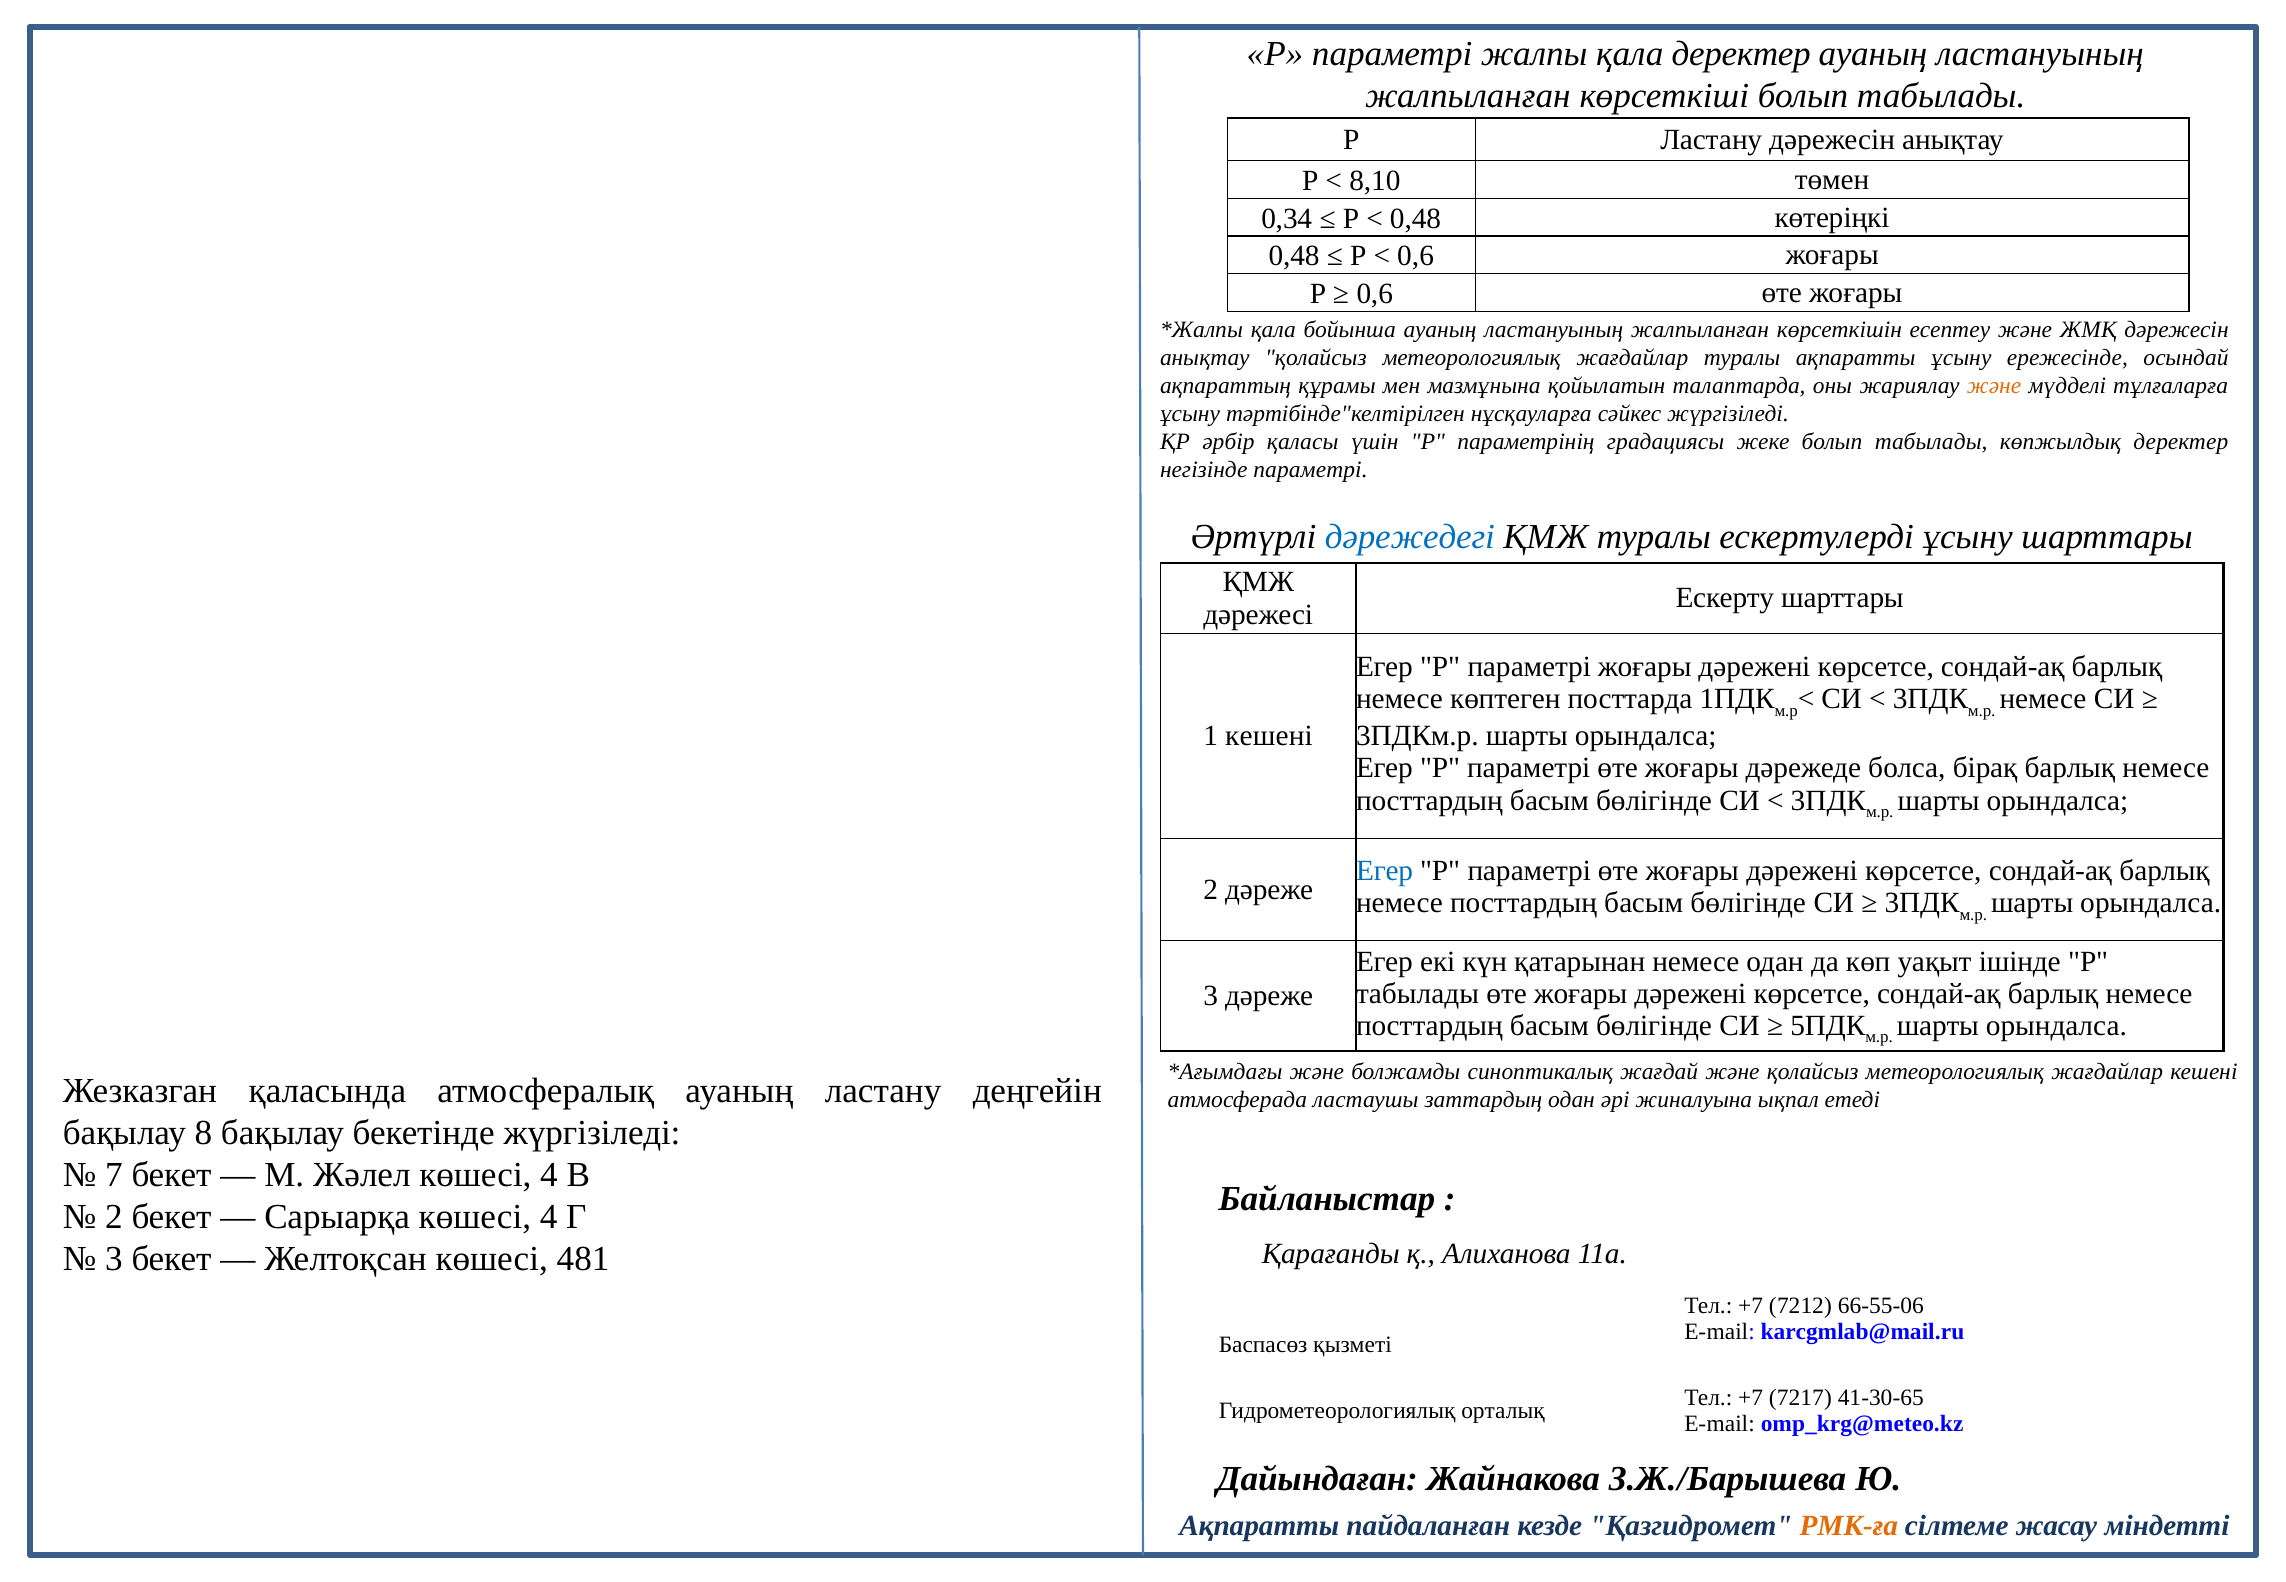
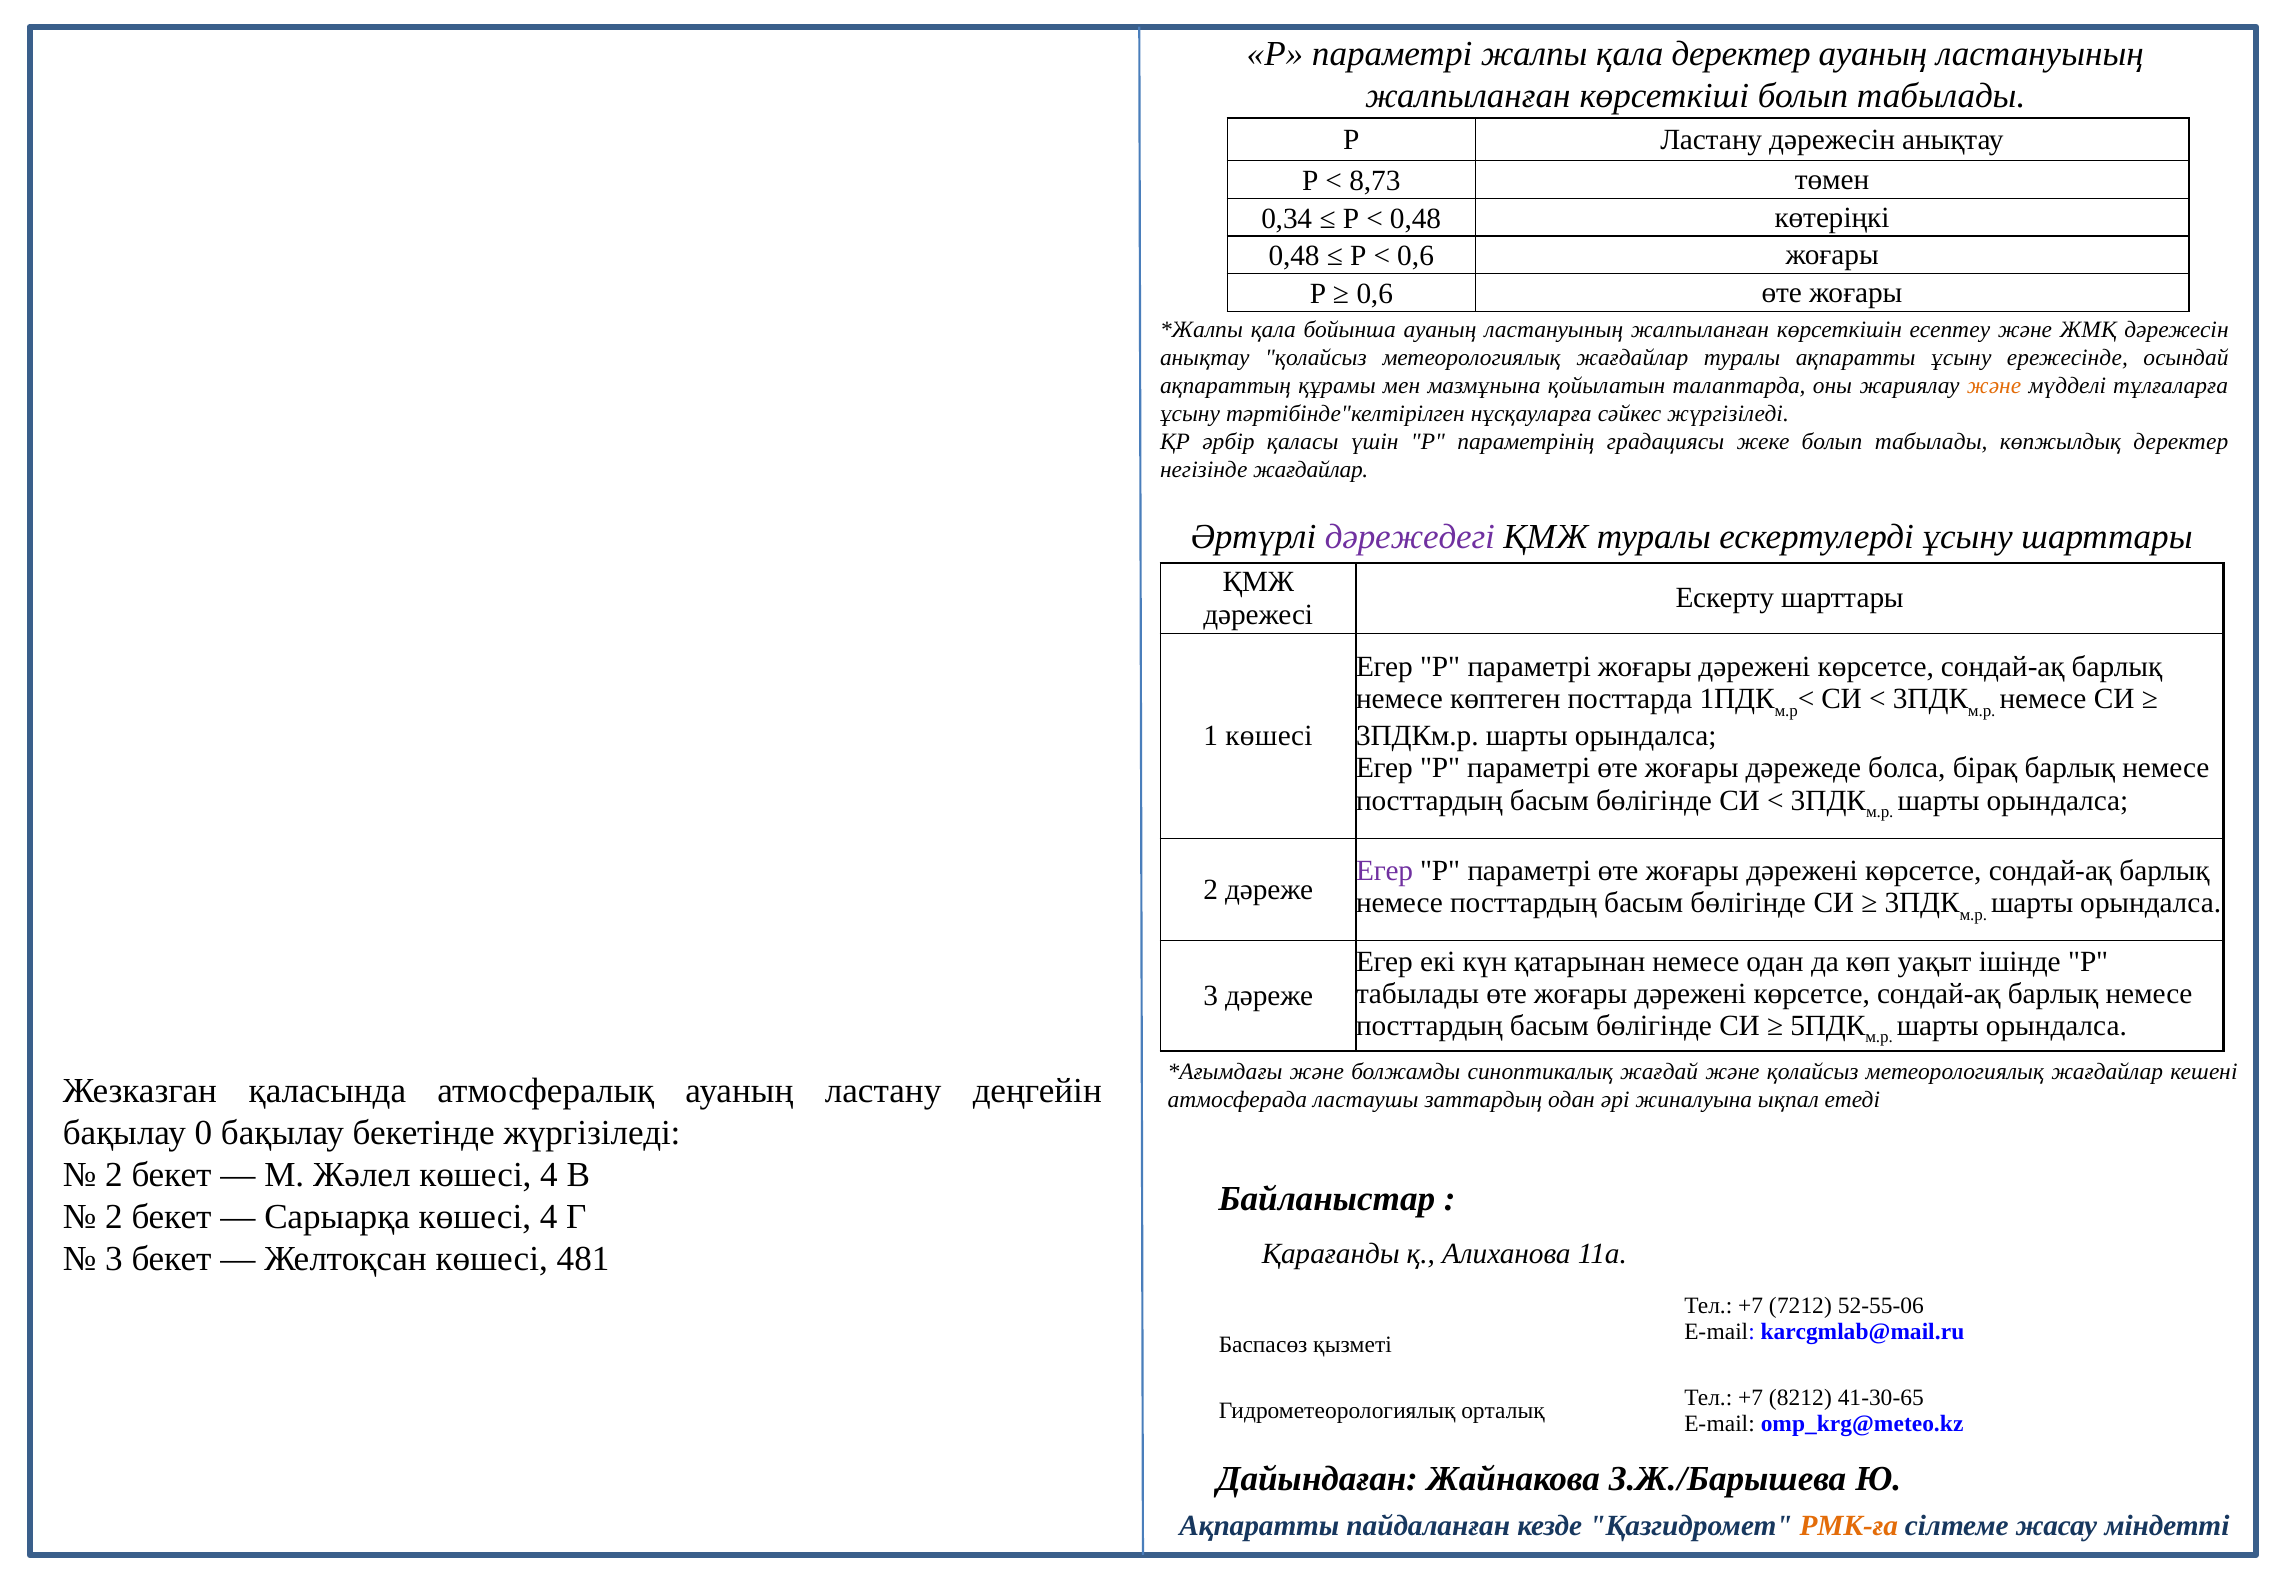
8,10: 8,10 -> 8,73 (1375, 181)
негізінде параметрі: параметрі -> жағдайлар (1311, 470)
дәрежедегі colour: blue -> purple (1410, 537)
1 кешені: кешені -> көшесі (1269, 736)
Егер colour: blue -> purple (1385, 871)
8: 8 -> 0 (203, 1133)
7: 7 -> 2 (114, 1175)
66-55-06: 66-55-06 -> 52-55-06 (1881, 1307)
7217: 7217 -> 8212 (1800, 1398)
